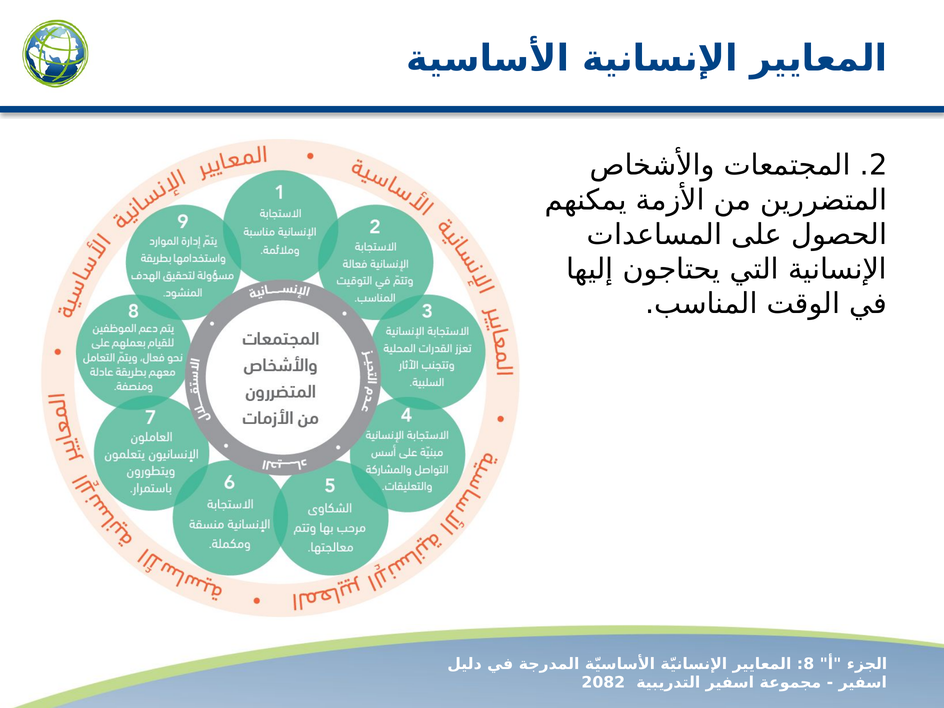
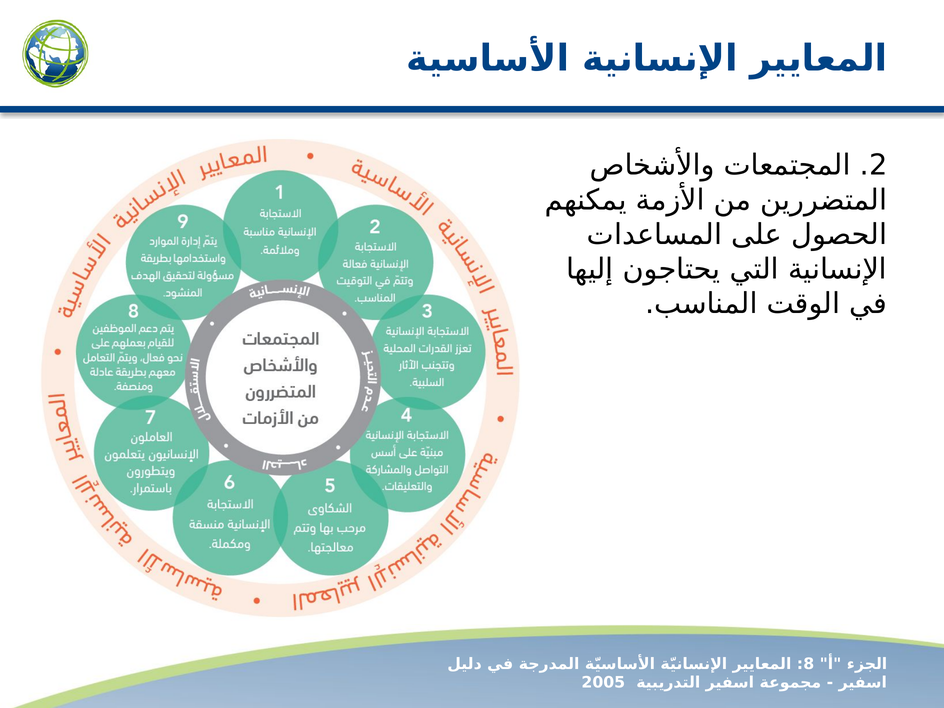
2082: 2082 -> 2005 (603, 683)
